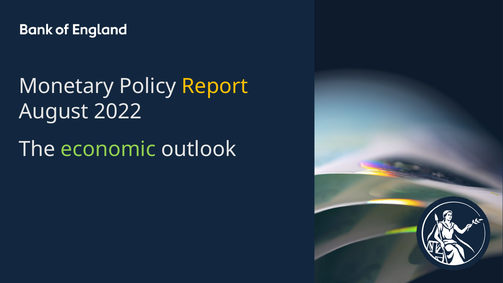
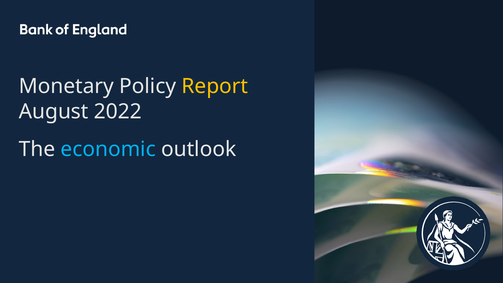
economic colour: light green -> light blue (108, 149)
